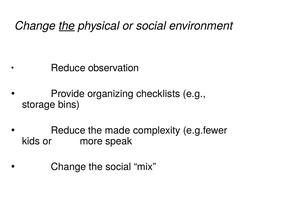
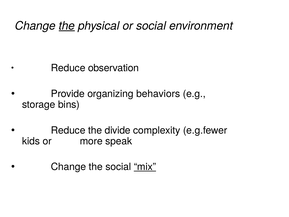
checklists: checklists -> behaviors (158, 94)
made: made -> divide (118, 130)
mix underline: none -> present (145, 167)
